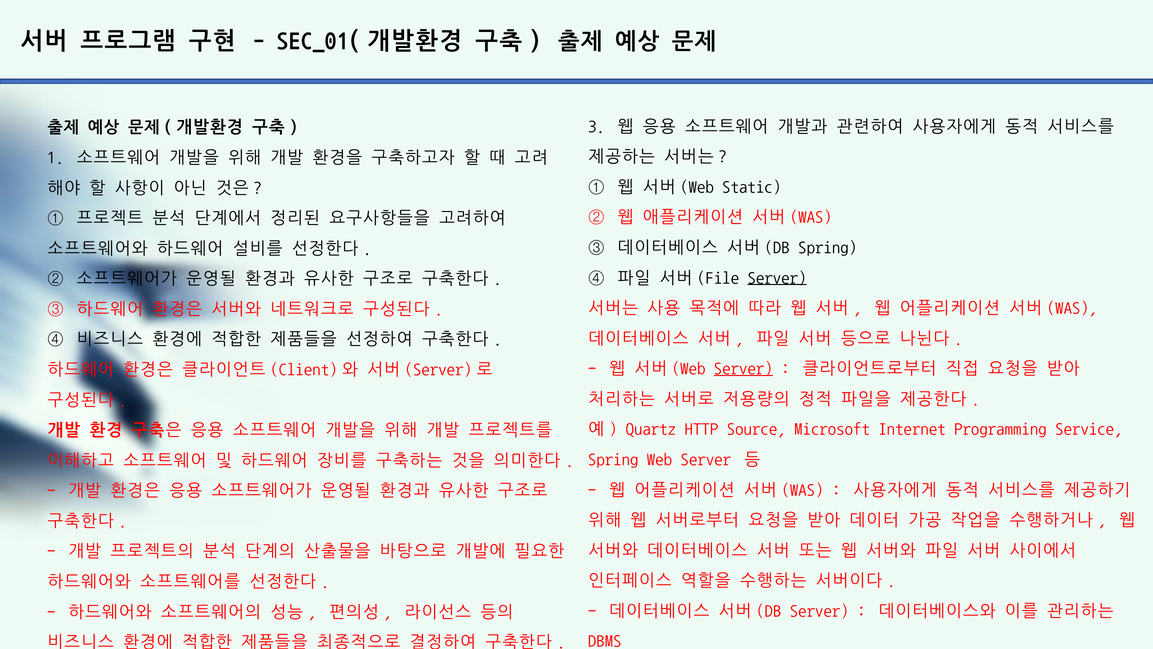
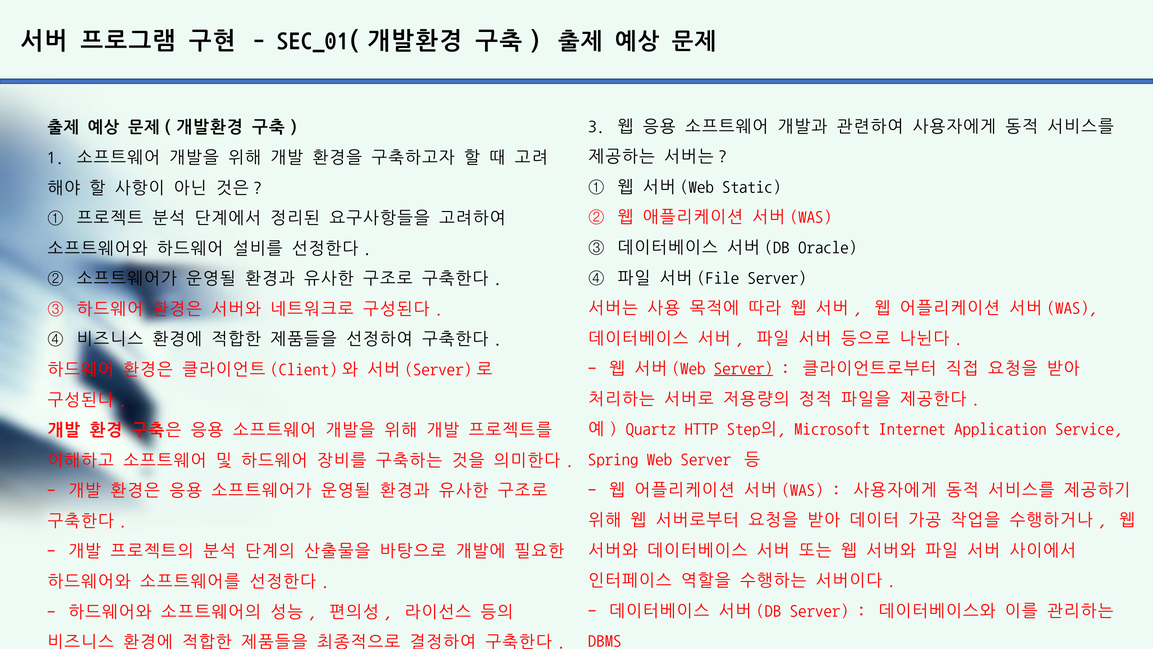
Spring: Spring -> Oracle (828, 247)
Server underline: present -> none (777, 277)
Source: Source -> Step의 (756, 429)
Programming: Programming -> Application (1000, 429)
